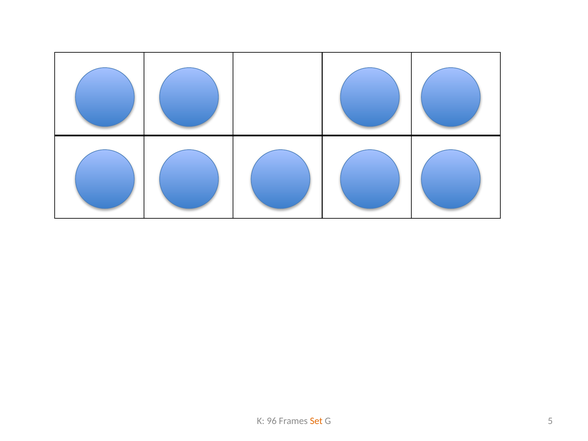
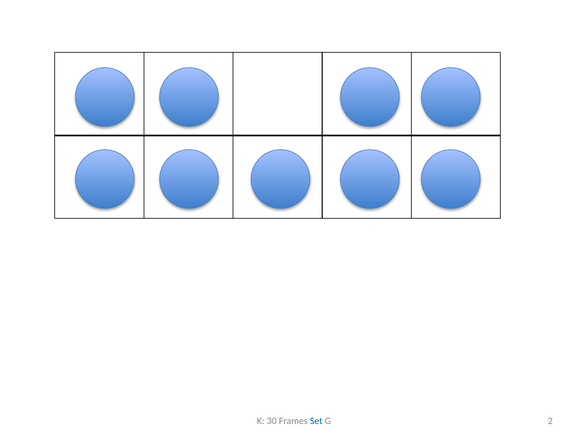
96: 96 -> 30 (272, 421)
Set colour: orange -> blue (316, 421)
5: 5 -> 2 (550, 421)
